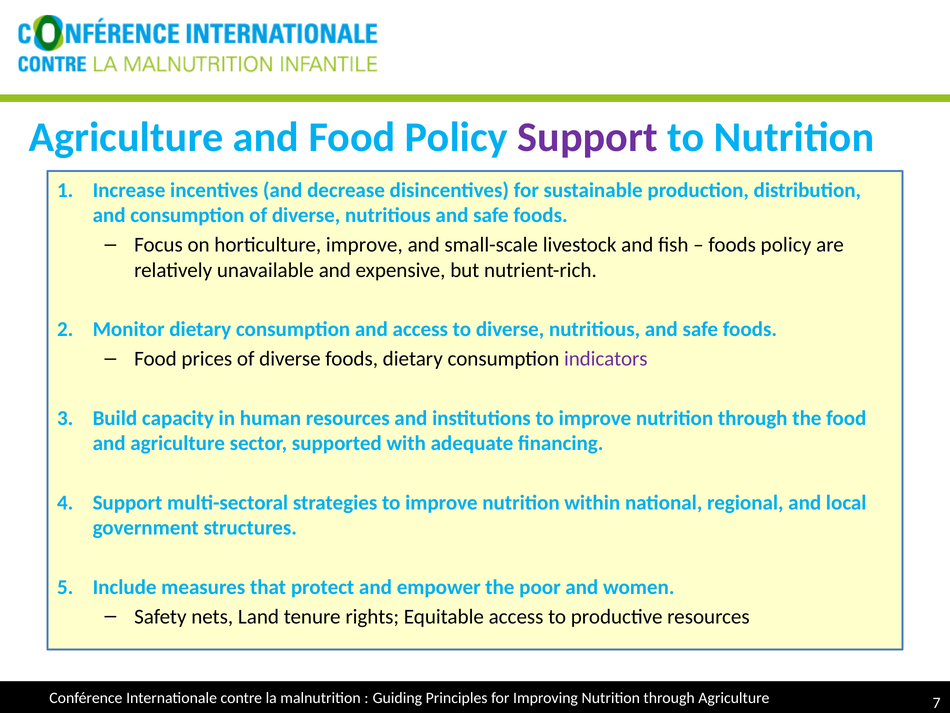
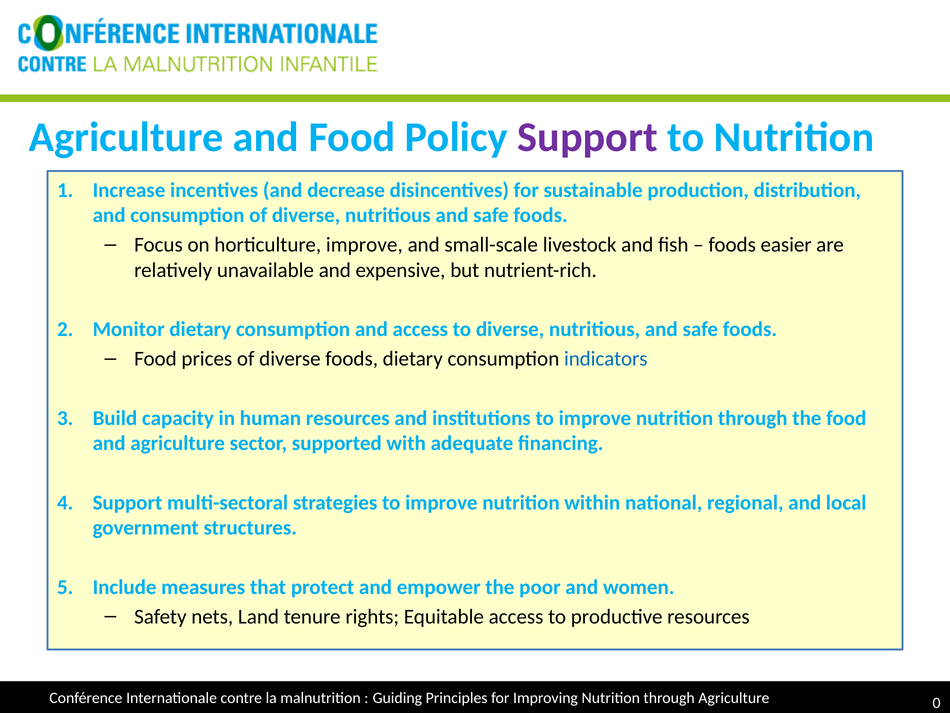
foods policy: policy -> easier (786, 245)
indicators colour: purple -> blue (606, 359)
7: 7 -> 0 (937, 702)
